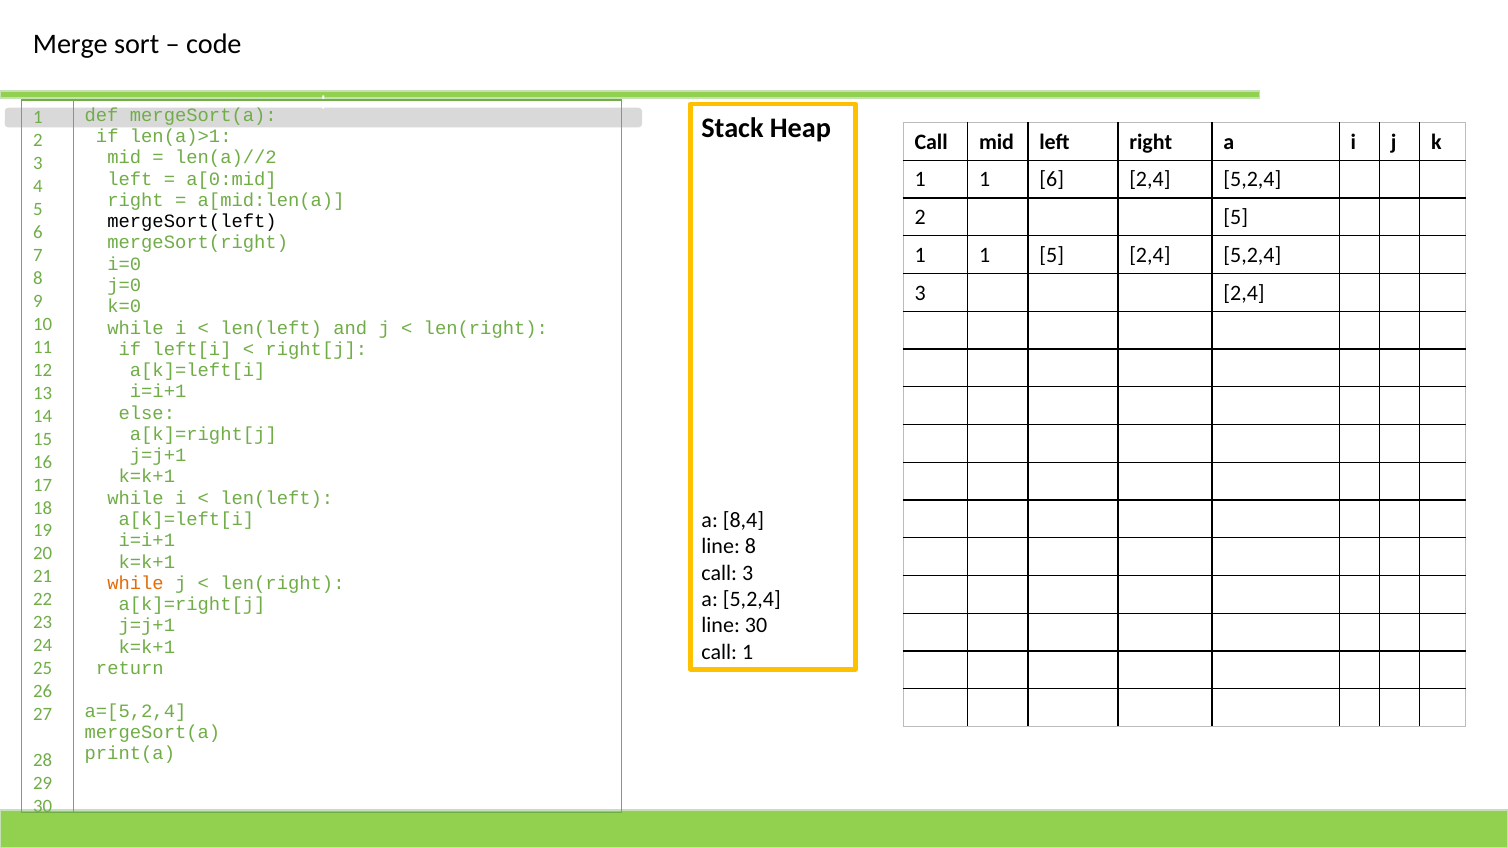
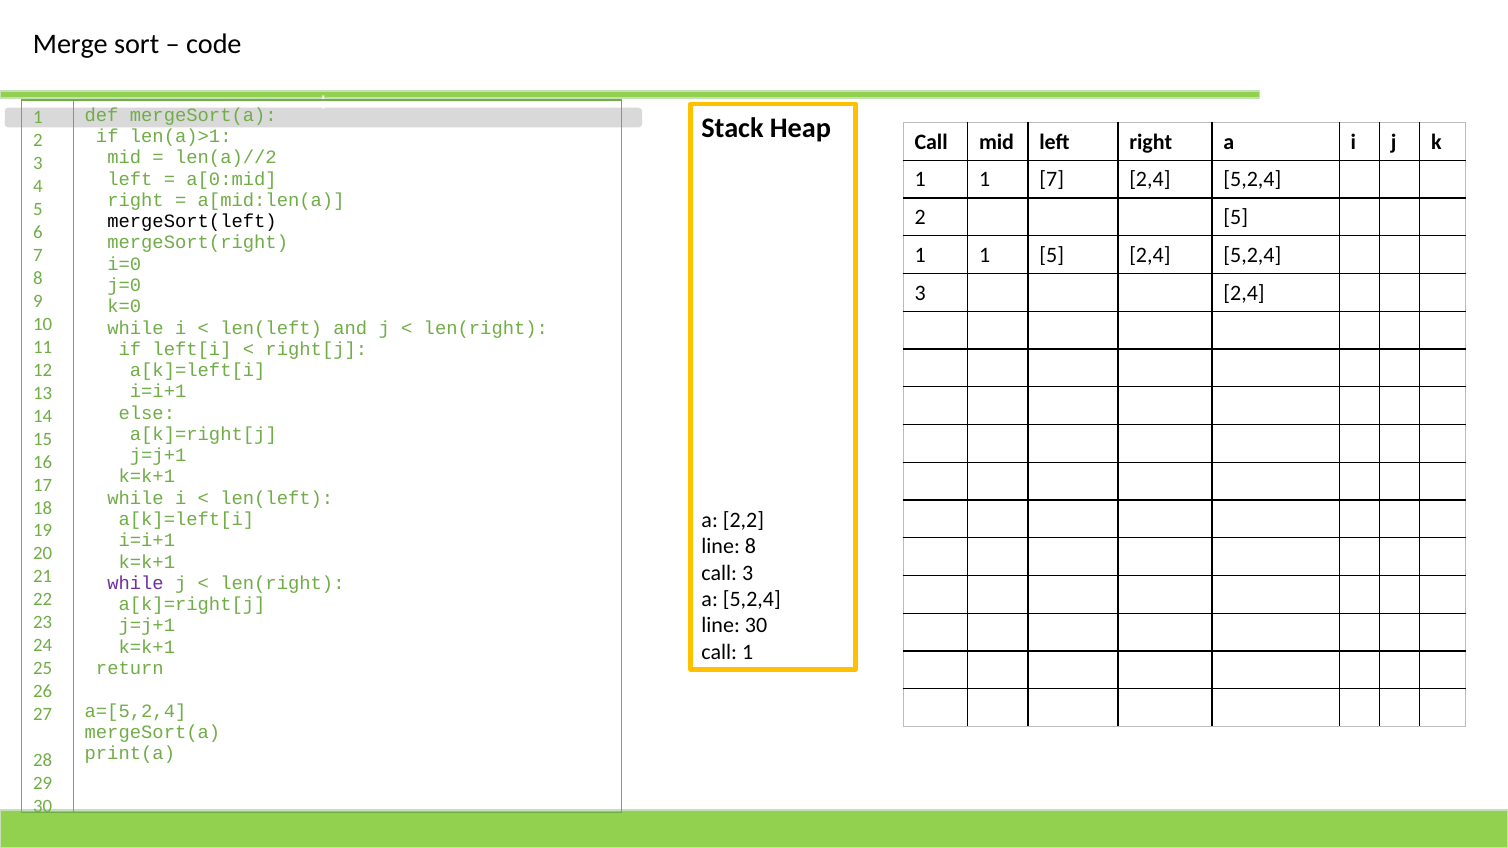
1 6: 6 -> 7 (1052, 180)
8,4: 8,4 -> 2,2 (743, 520)
while colour: orange -> purple (136, 583)
